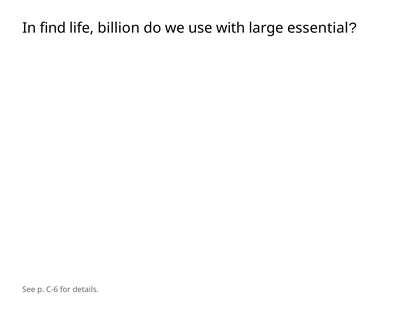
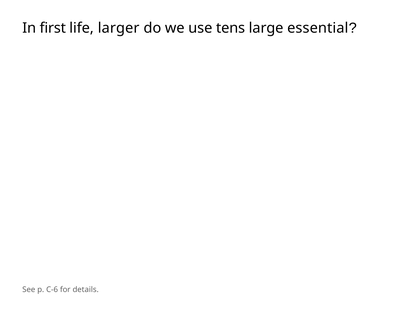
find: find -> first (53, 28)
billion: billion -> larger (119, 28)
with: with -> tens (231, 28)
